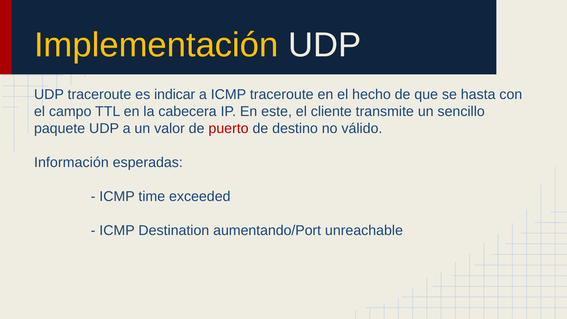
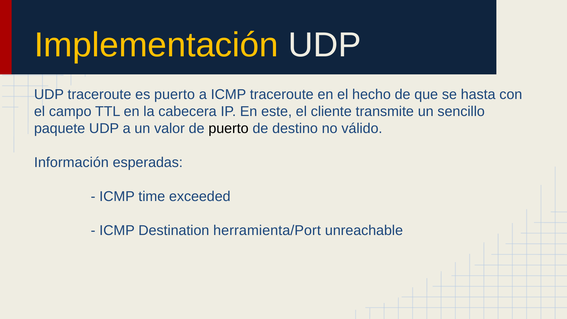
es indicar: indicar -> puerto (175, 94)
puerto colour: red -> black (229, 128)
aumentando/Port: aumentando/Port -> herramienta/Port (267, 231)
